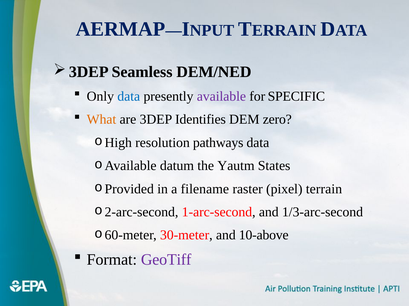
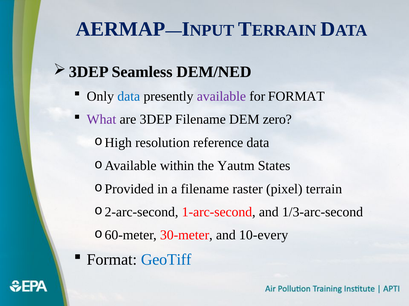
for SPECIFIC: SPECIFIC -> FORMAT (296, 97)
What colour: orange -> purple (101, 120)
3DEP Identifies: Identifies -> Filename (200, 120)
pathways: pathways -> reference (218, 143)
datum: datum -> within (177, 166)
10-above: 10-above -> 10-every (264, 236)
GeoTiff colour: purple -> blue (166, 260)
